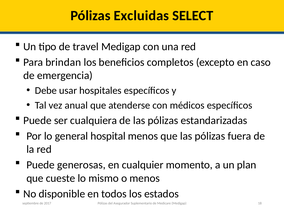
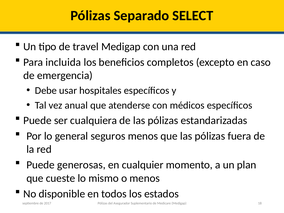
Excluidas: Excluidas -> Separado (141, 16)
brindan: brindan -> incluida (63, 62)
hospital: hospital -> seguros (108, 136)
